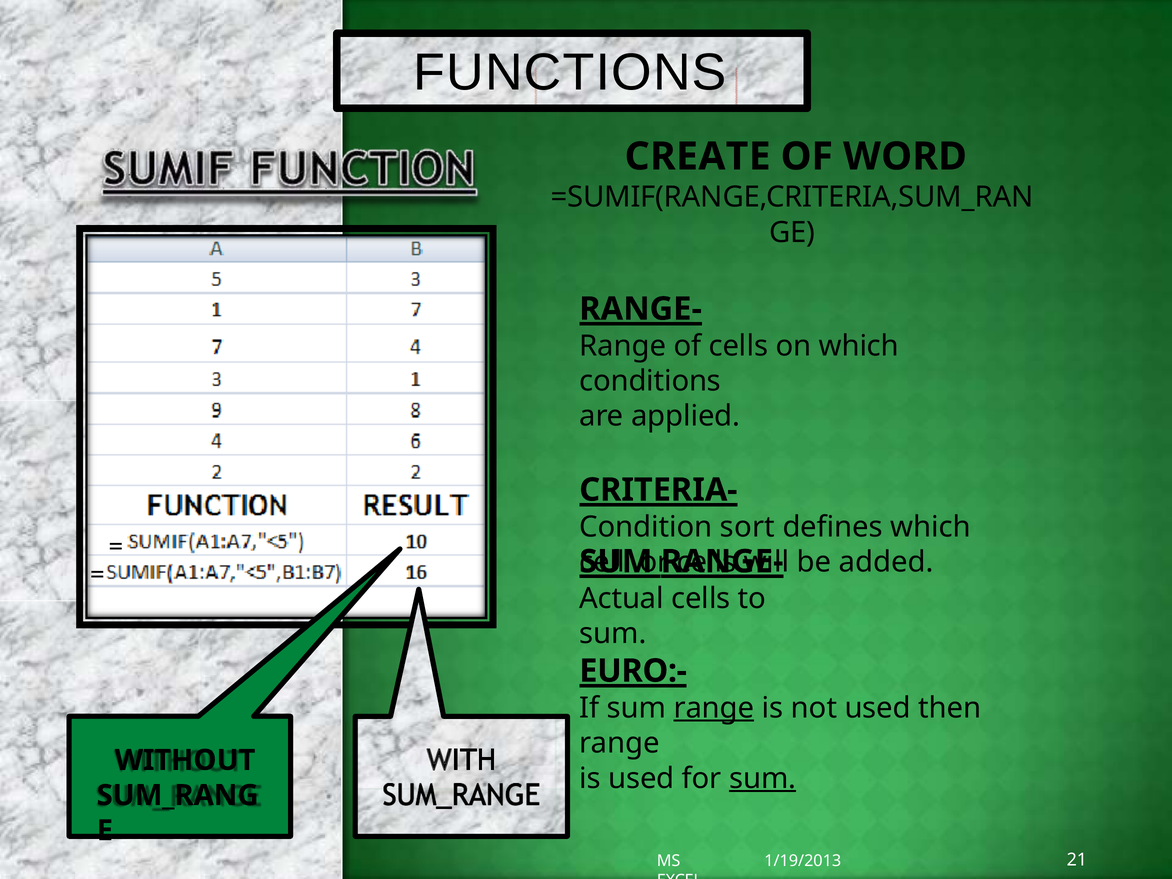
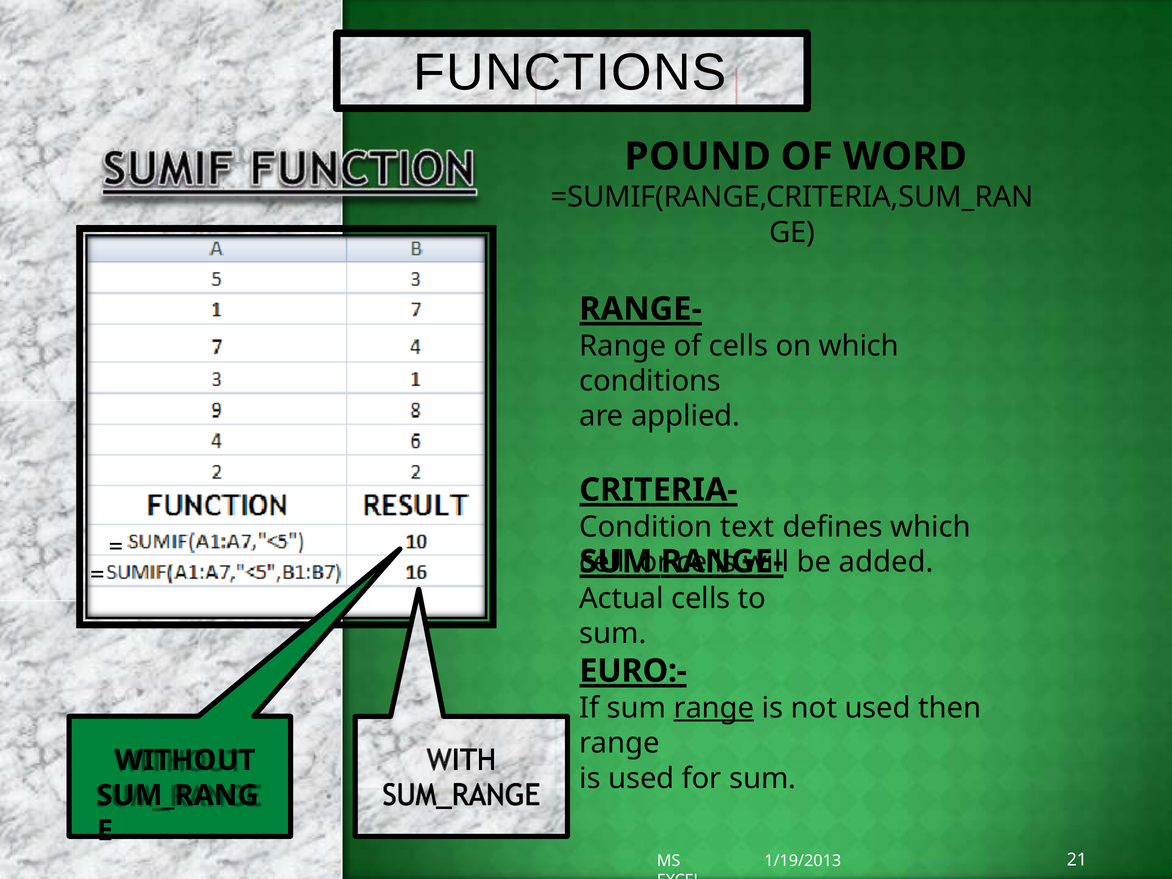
CREATE: CREATE -> POUND (698, 157)
sort: sort -> text (747, 527)
sum underline: present -> none (763, 778)
